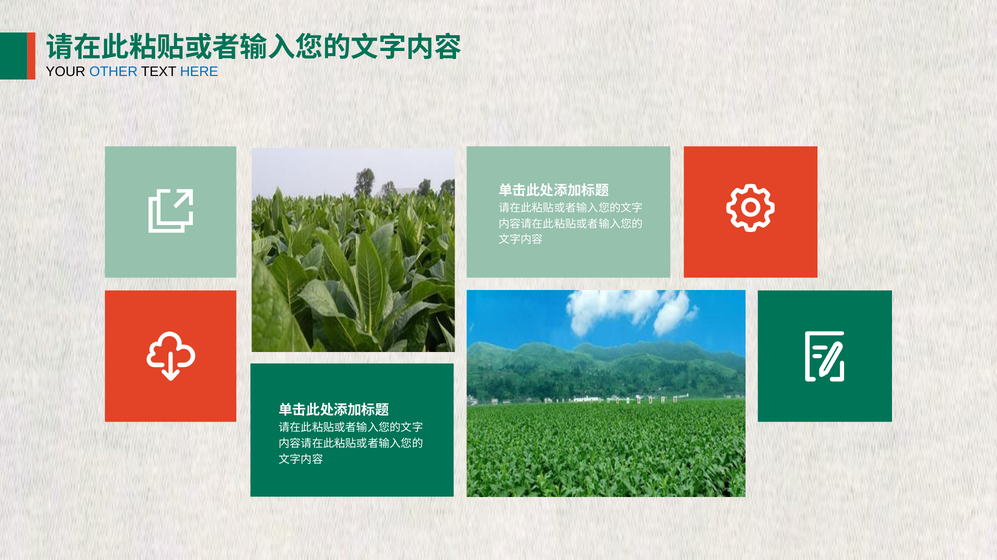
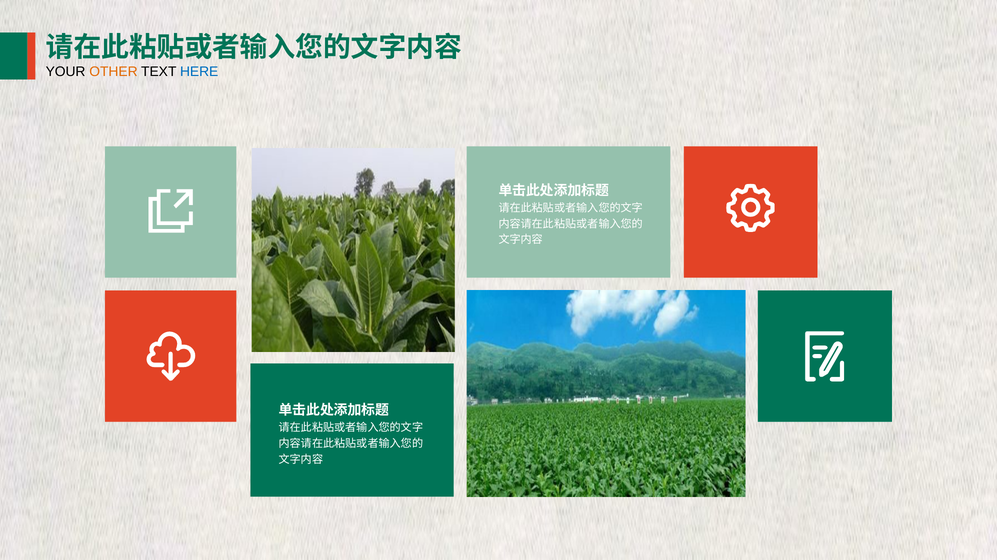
OTHER colour: blue -> orange (113, 72)
